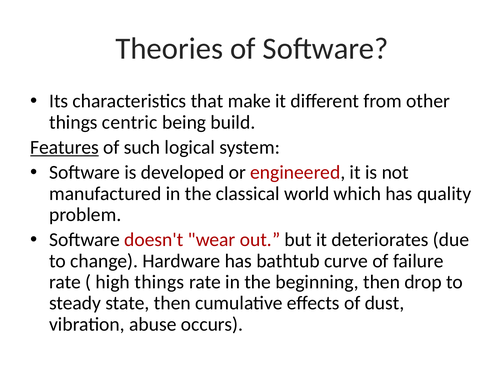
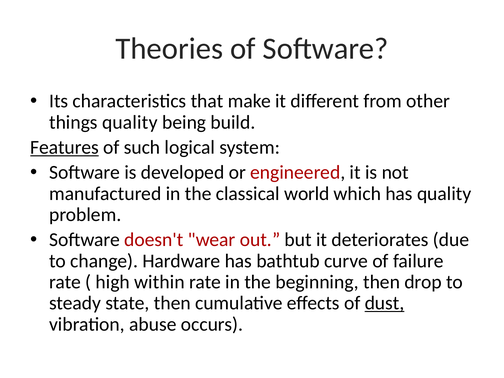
things centric: centric -> quality (130, 122)
high things: things -> within (159, 282)
dust underline: none -> present (384, 303)
